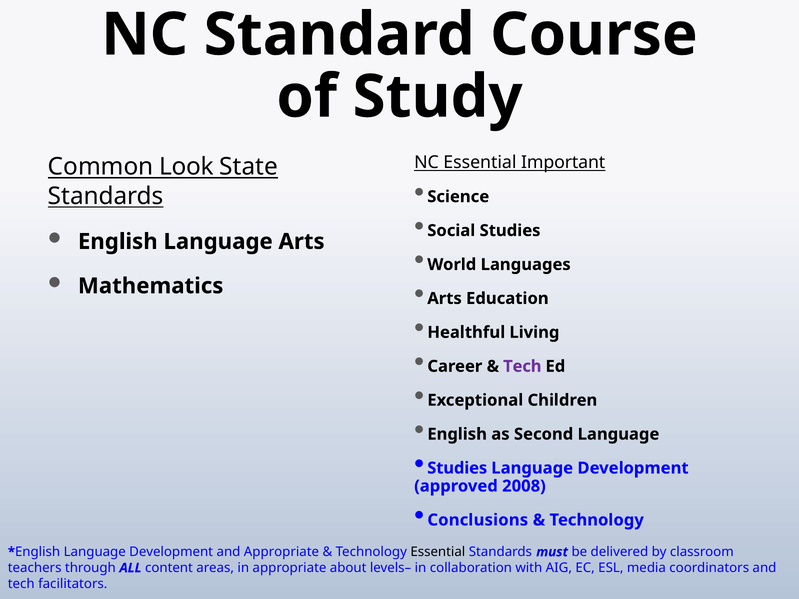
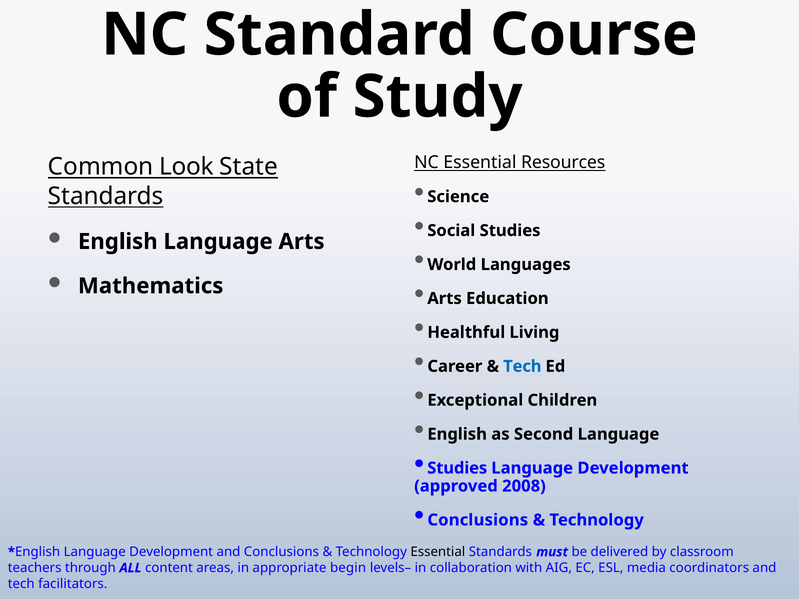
Important: Important -> Resources (563, 162)
Tech colour: purple -> blue (522, 366)
and Appropriate: Appropriate -> Conclusions (281, 552)
about: about -> begin (348, 568)
